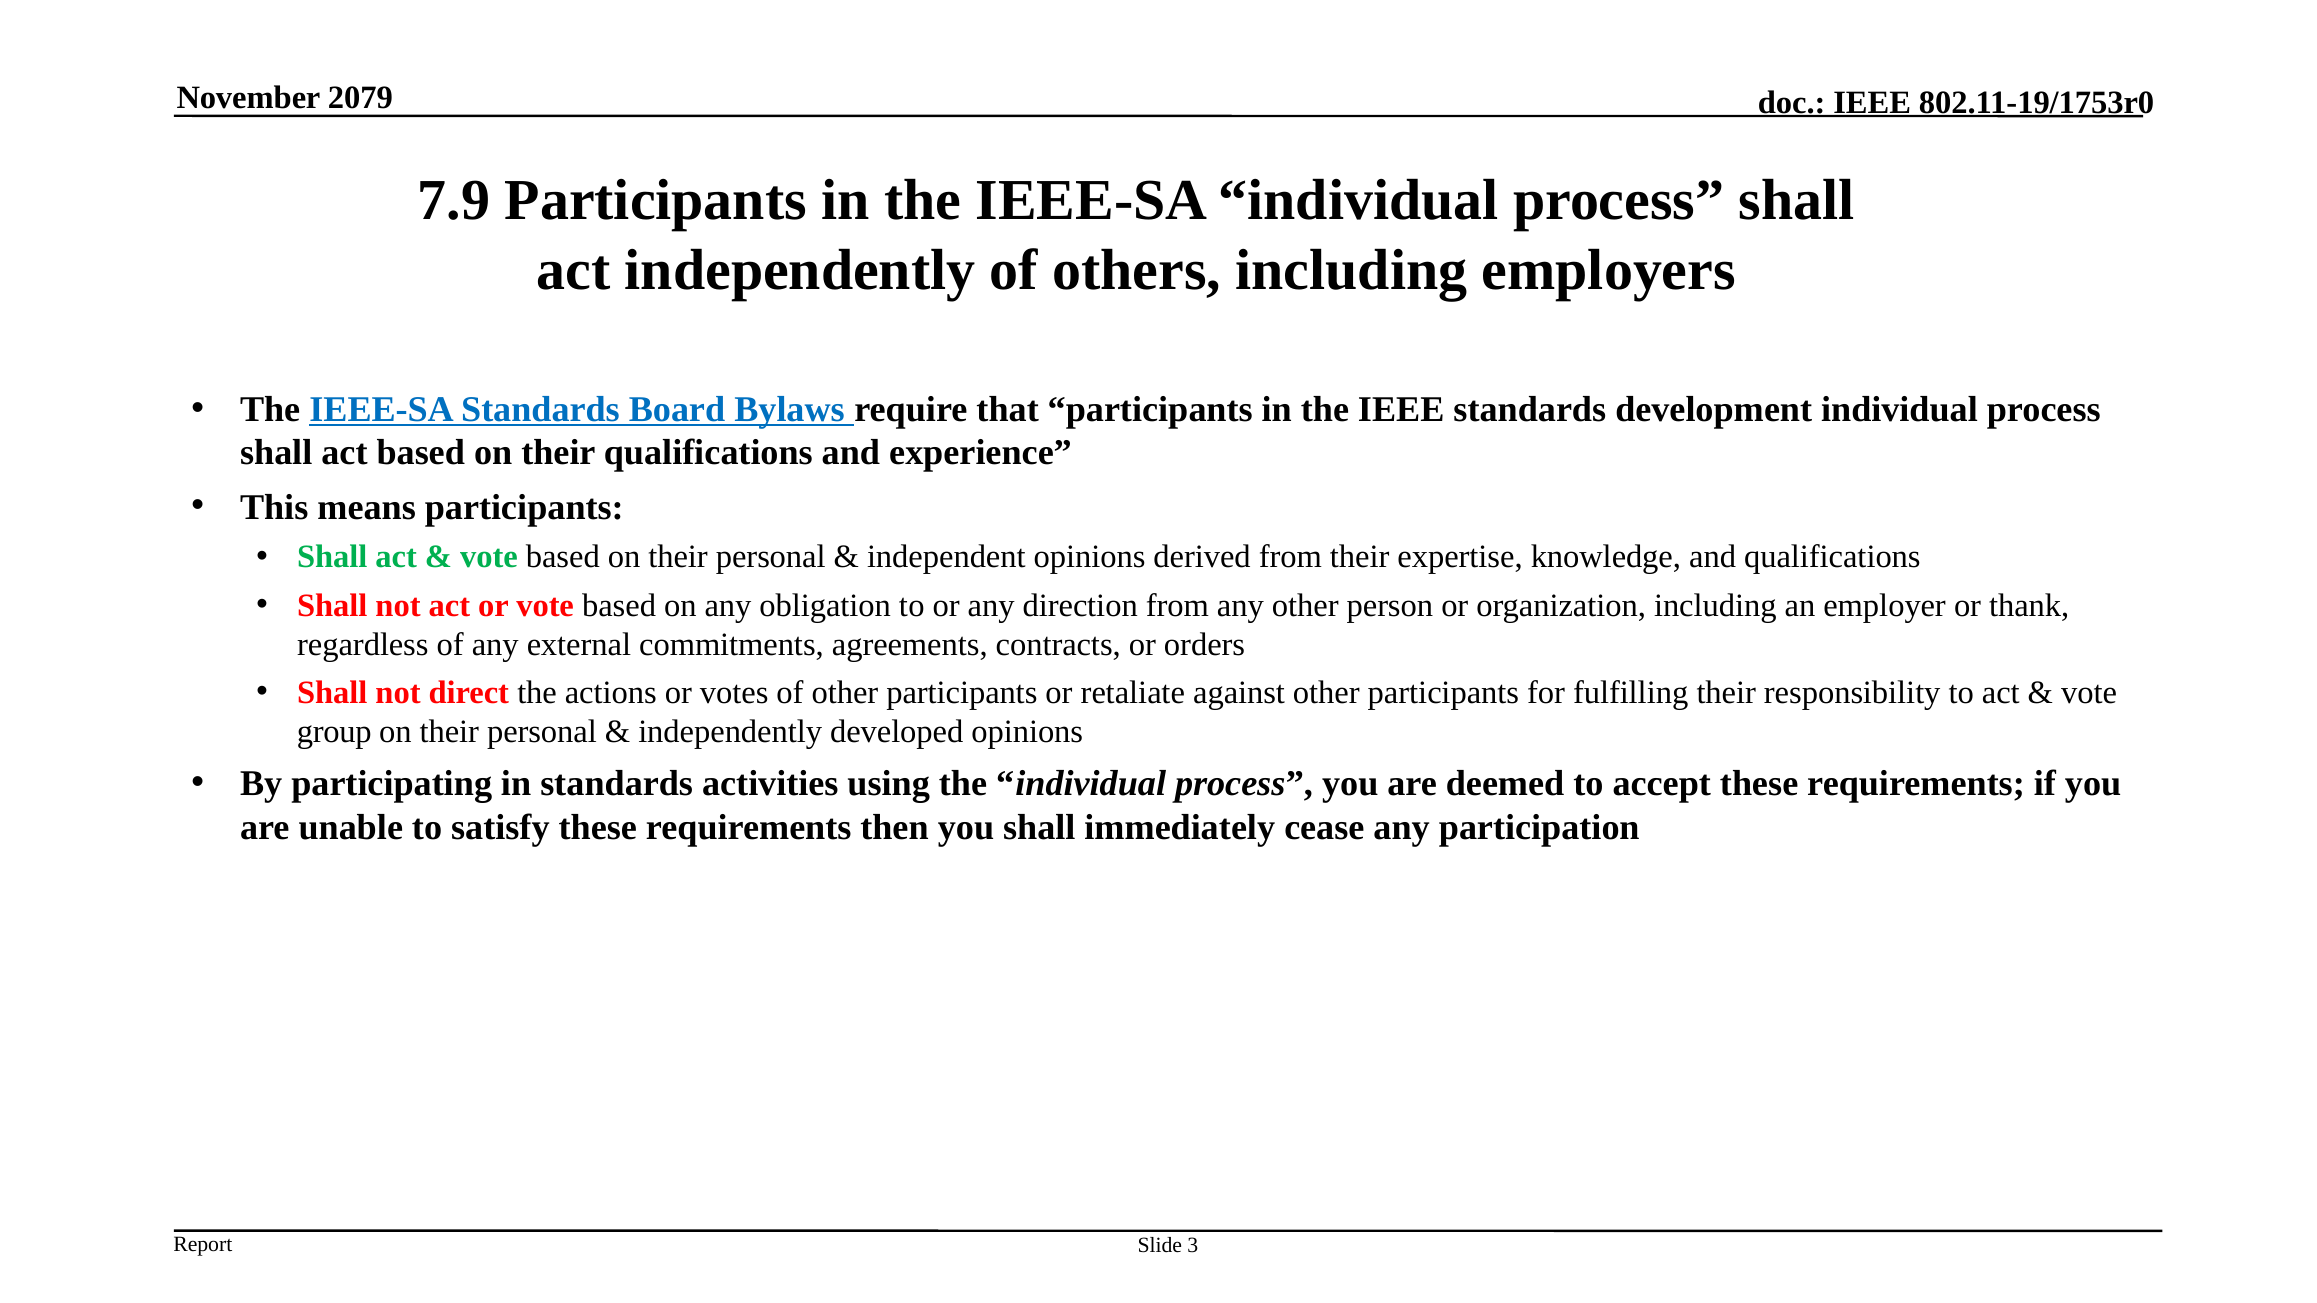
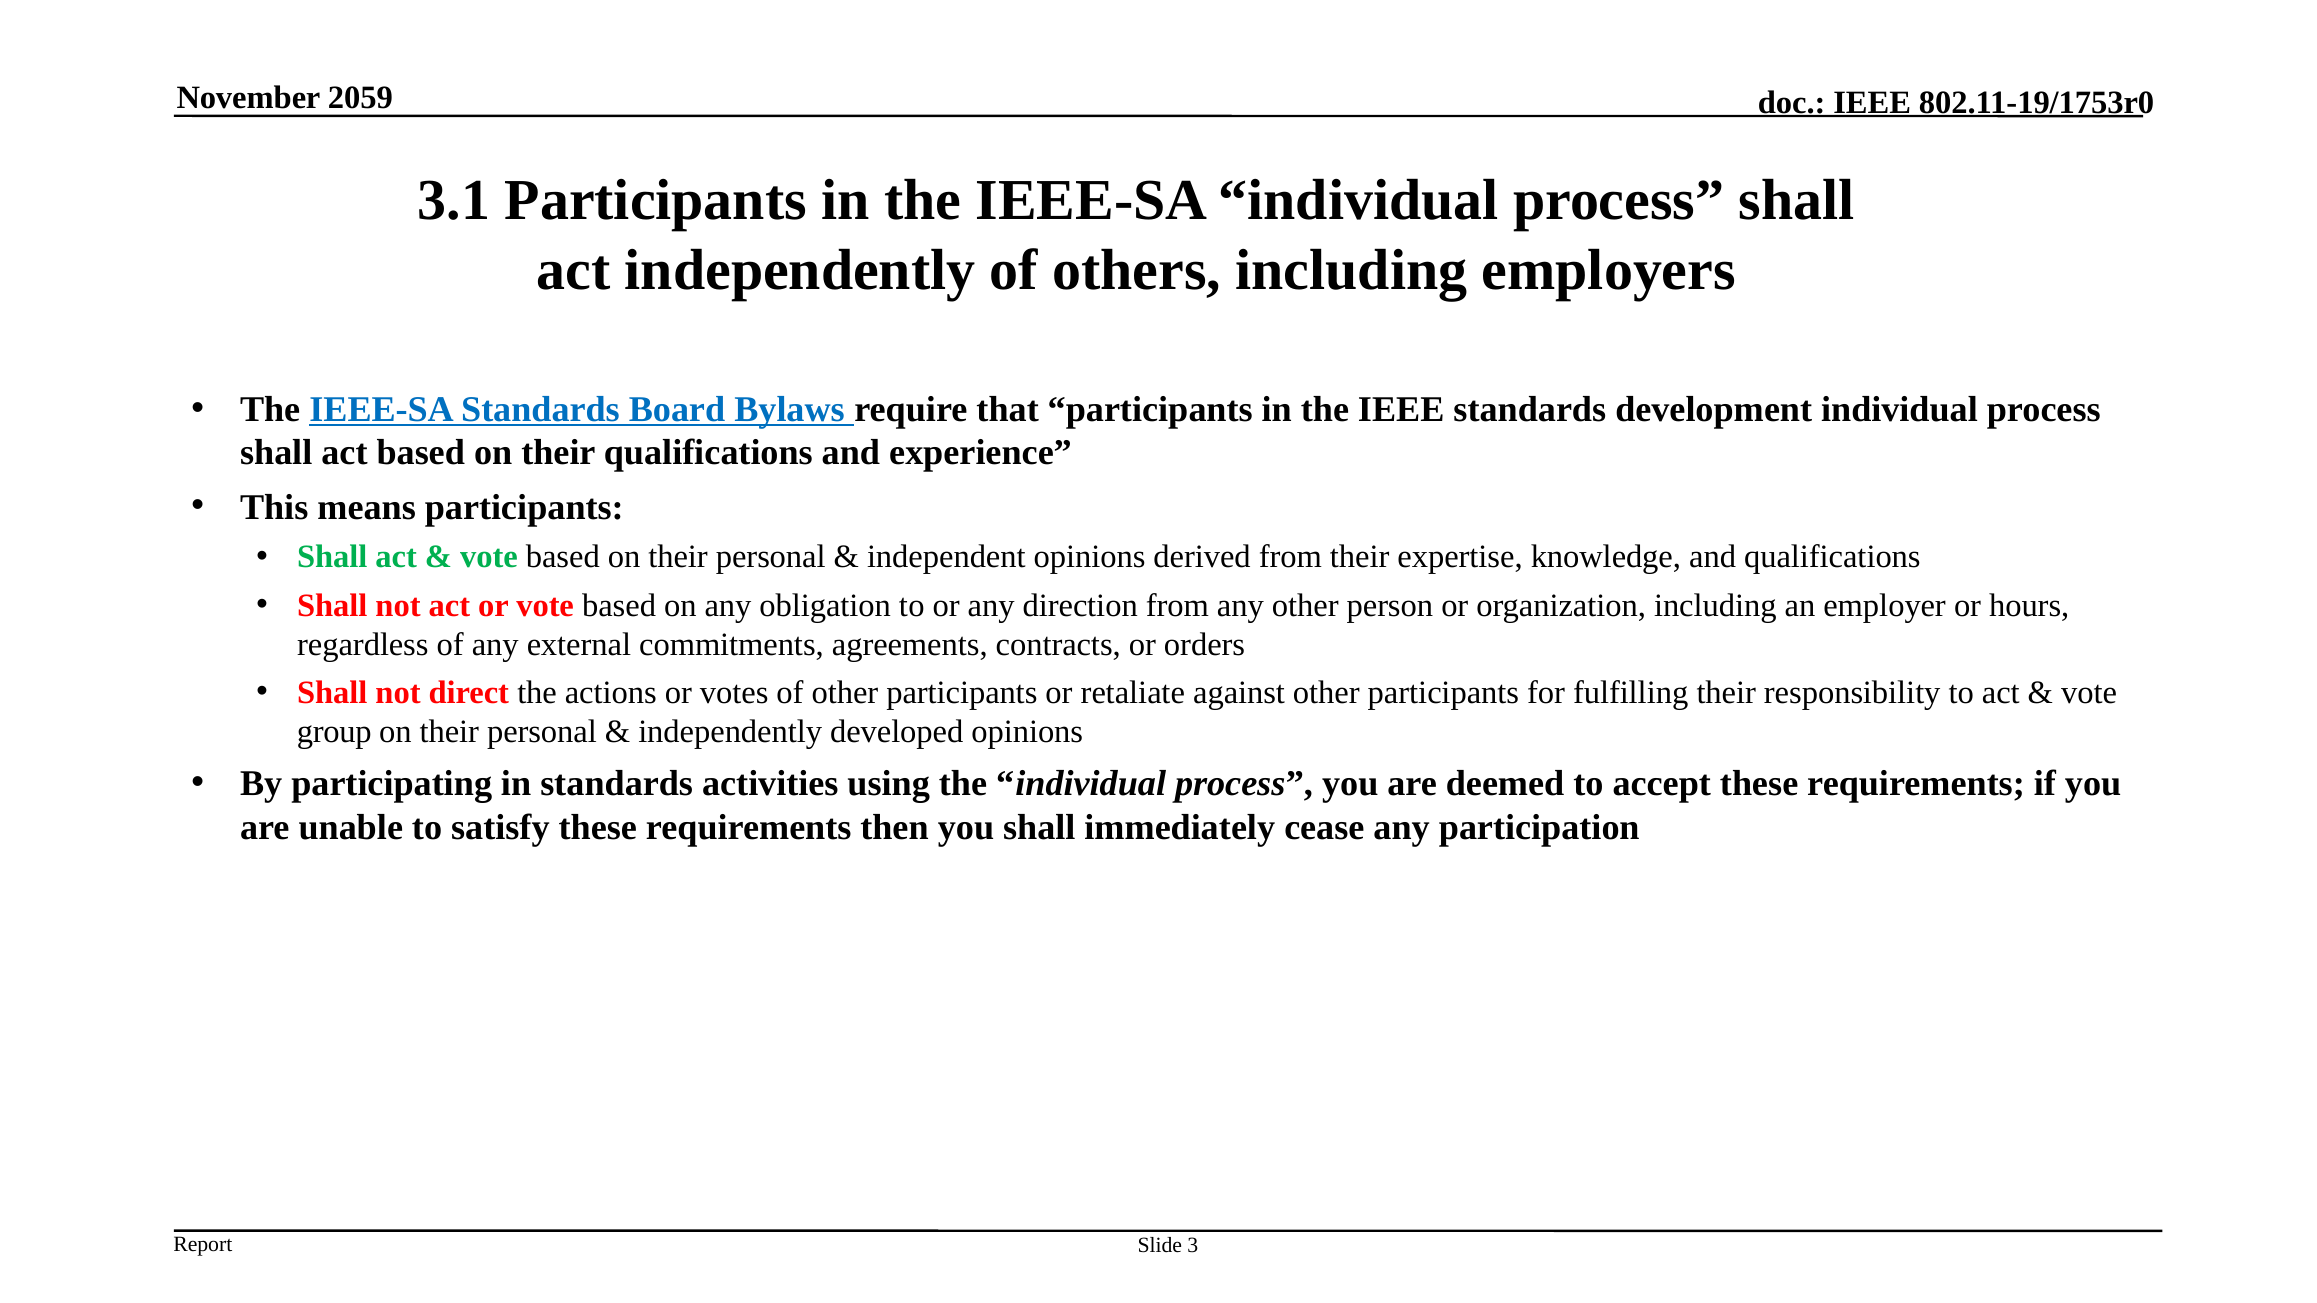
2079: 2079 -> 2059 (360, 98)
7.9: 7.9 -> 3.1 (454, 201)
thank: thank -> hours (2029, 605)
